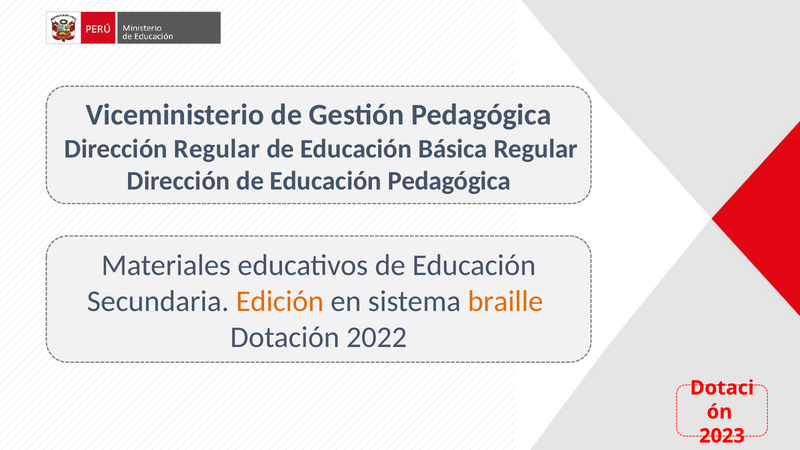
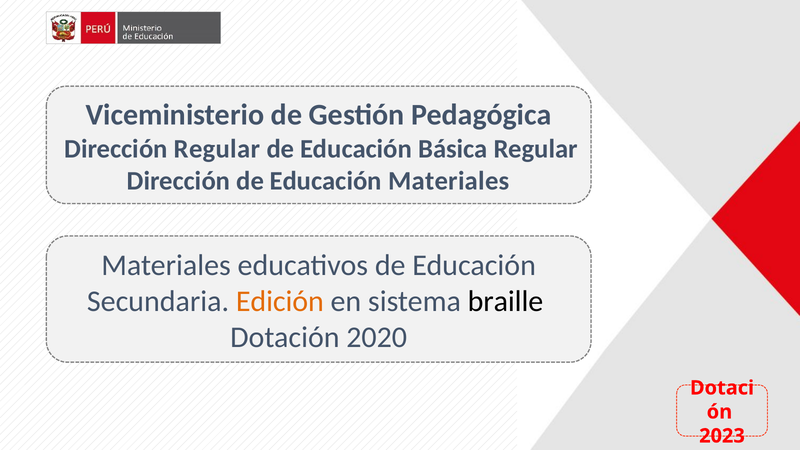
Educación Pedagógica: Pedagógica -> Materiales (449, 181)
braille colour: orange -> black (505, 301)
2022: 2022 -> 2020 (377, 337)
